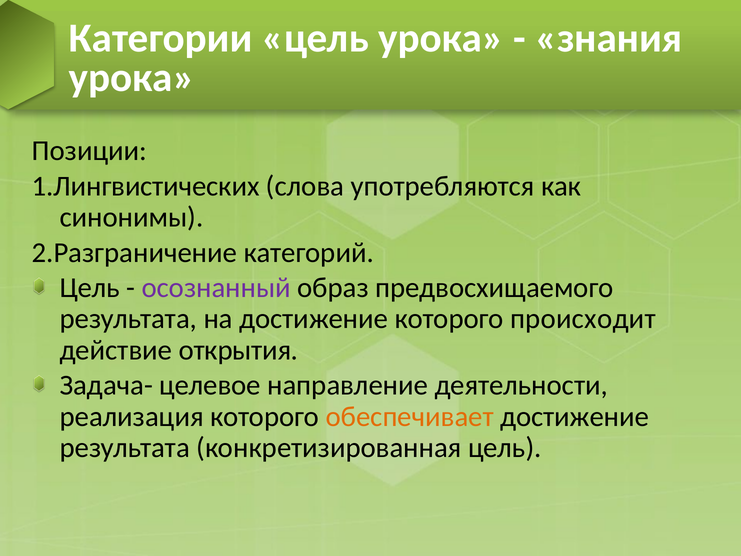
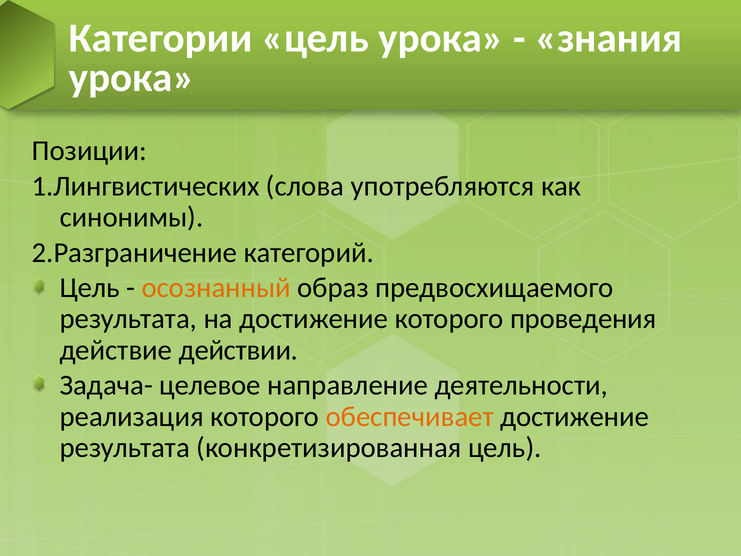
осознанный colour: purple -> orange (216, 288)
происходит: происходит -> проведения (583, 319)
открытия: открытия -> действии (238, 350)
